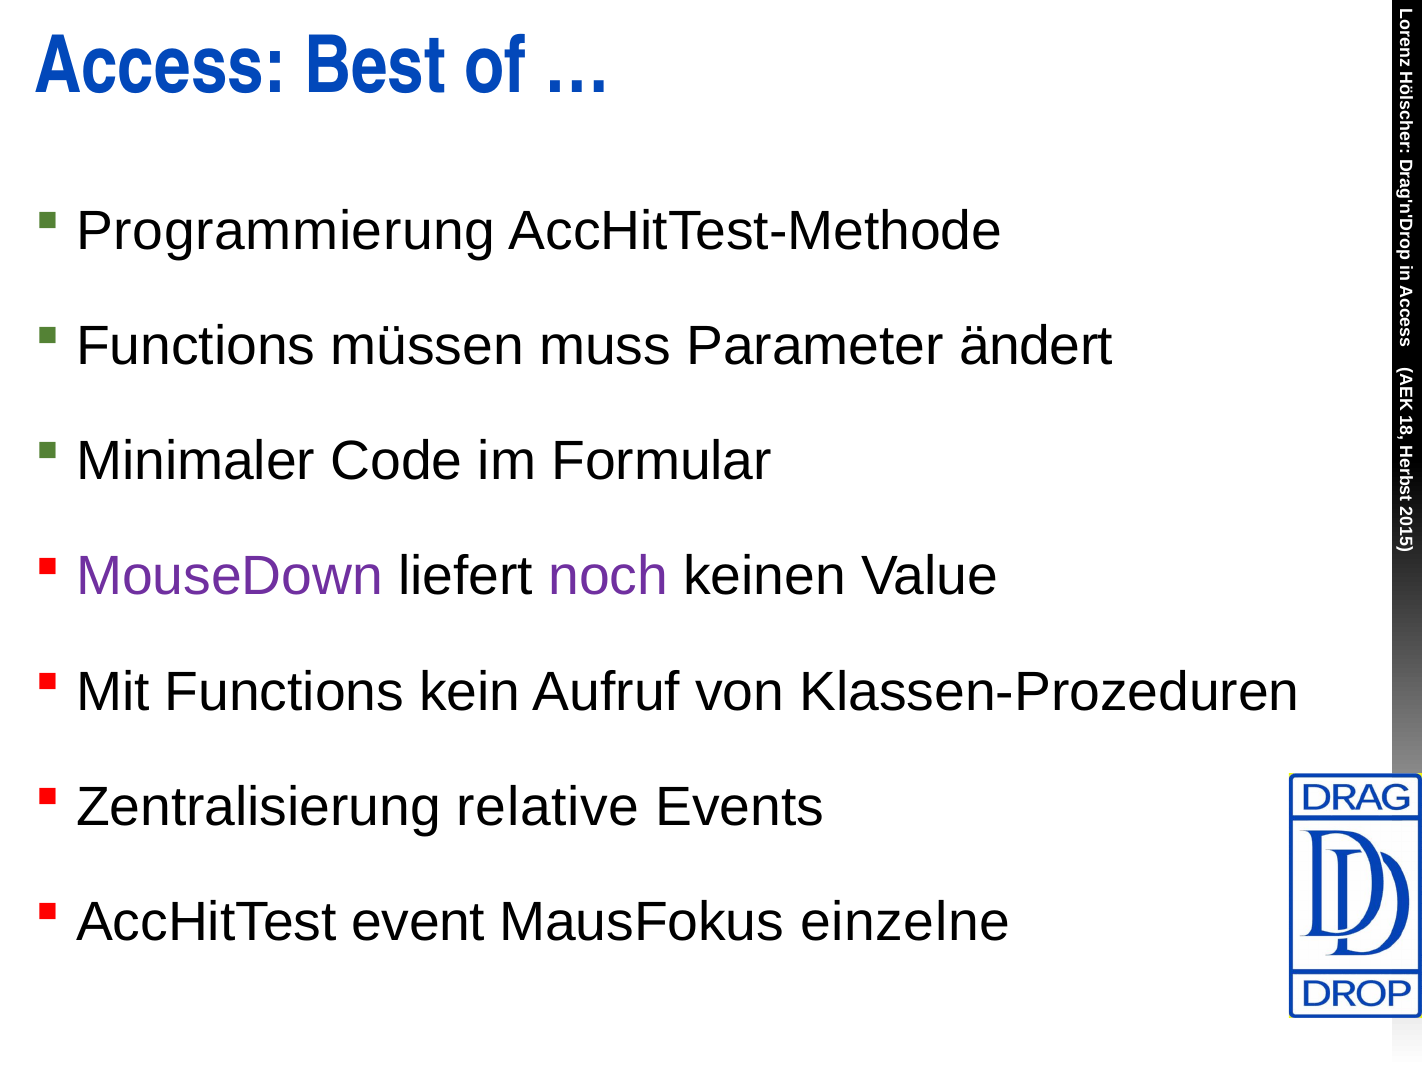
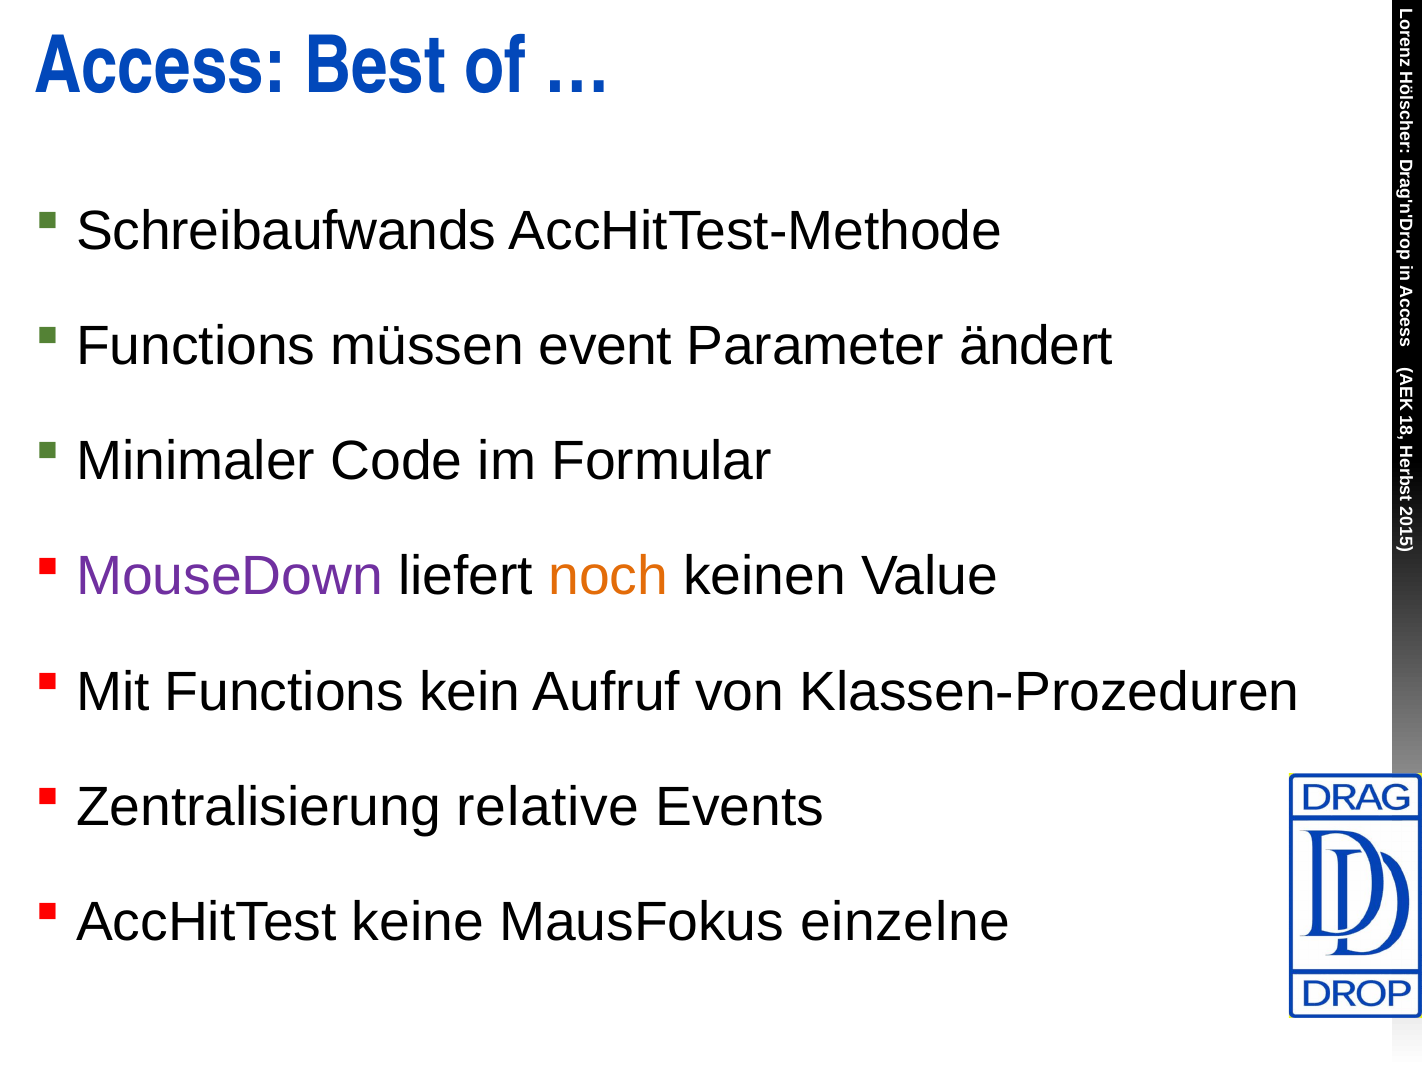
Programmierung: Programmierung -> Schreibaufwands (286, 231)
muss: muss -> event (605, 346)
noch colour: purple -> orange (608, 576)
event: event -> keine (418, 922)
